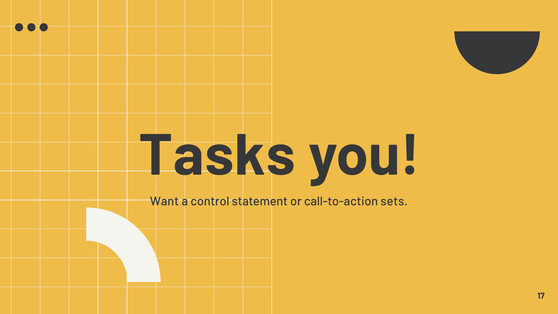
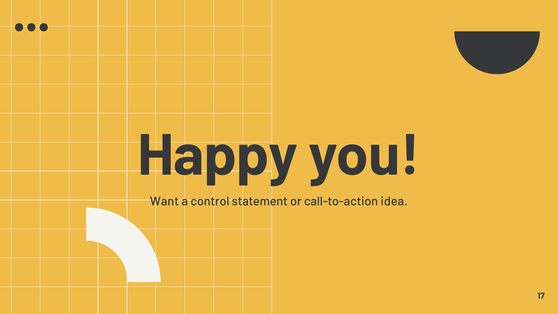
Tasks: Tasks -> Happy (218, 156)
sets: sets -> idea (394, 201)
